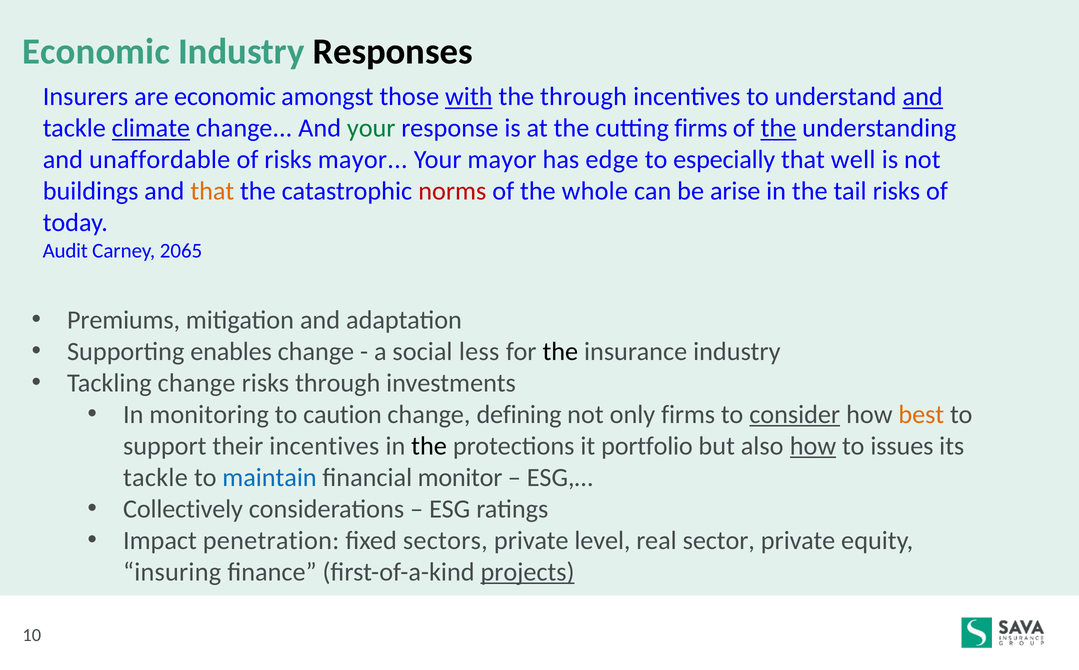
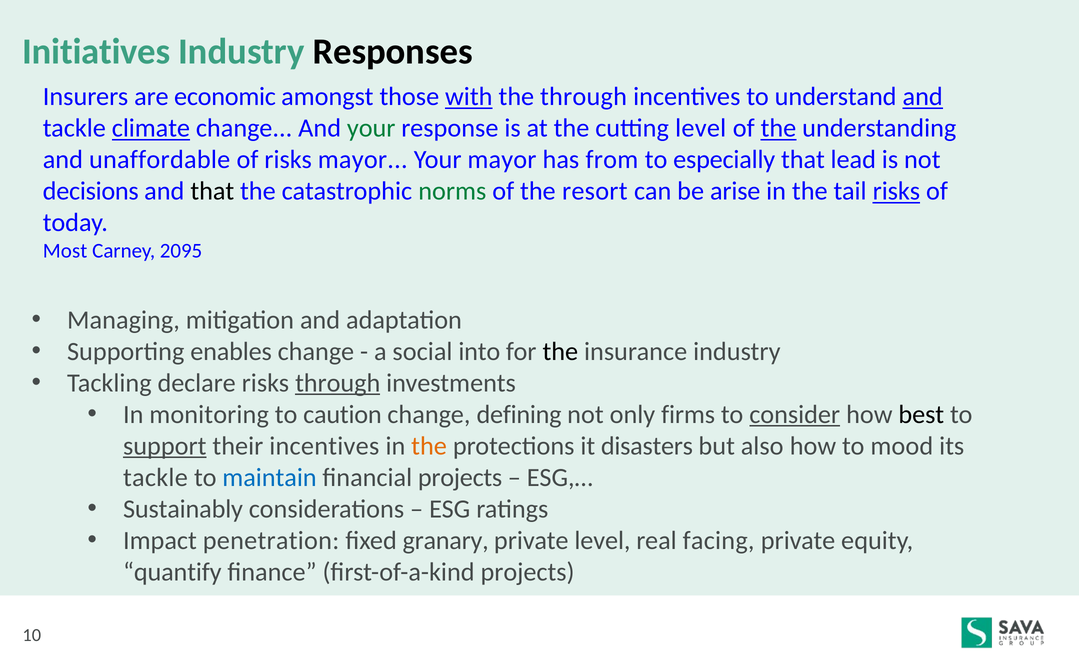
Economic: Economic -> Initiatives (96, 52)
cutting firms: firms -> level (701, 128)
edge: edge -> from (612, 160)
well: well -> lead (853, 160)
buildings: buildings -> decisions (91, 191)
that colour: orange -> black (212, 191)
norms colour: red -> green (452, 191)
whole: whole -> resort (595, 191)
risks underline: none -> present (896, 191)
Audit: Audit -> Most (65, 251)
2065: 2065 -> 2095 (181, 251)
Premiums: Premiums -> Managing (123, 320)
less: less -> into (479, 352)
Tackling change: change -> declare (197, 383)
through underline: none -> present (338, 383)
best colour: orange -> black (921, 415)
support underline: none -> present (165, 446)
the colour: black -> orange (429, 446)
portfolio: portfolio -> disasters (647, 446)
how underline: present -> none (813, 446)
issues: issues -> mood (902, 446)
financial monitor: monitor -> projects (460, 478)
Collectively: Collectively -> Sustainably (183, 509)
sectors: sectors -> granary (446, 541)
sector: sector -> facing (719, 541)
insuring: insuring -> quantify (172, 572)
projects underline: present -> none (528, 572)
